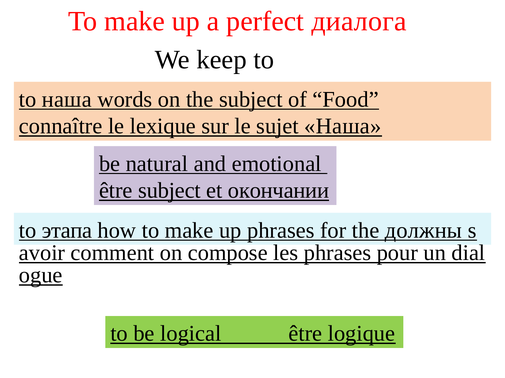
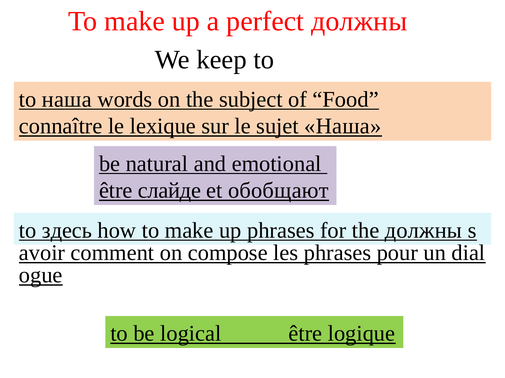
perfect диалога: диалога -> должны (359, 21)
être subject: subject -> слайде (169, 191)
окончании: окончании -> обобщают (278, 191)
этапа: этапа -> здесь (67, 231)
